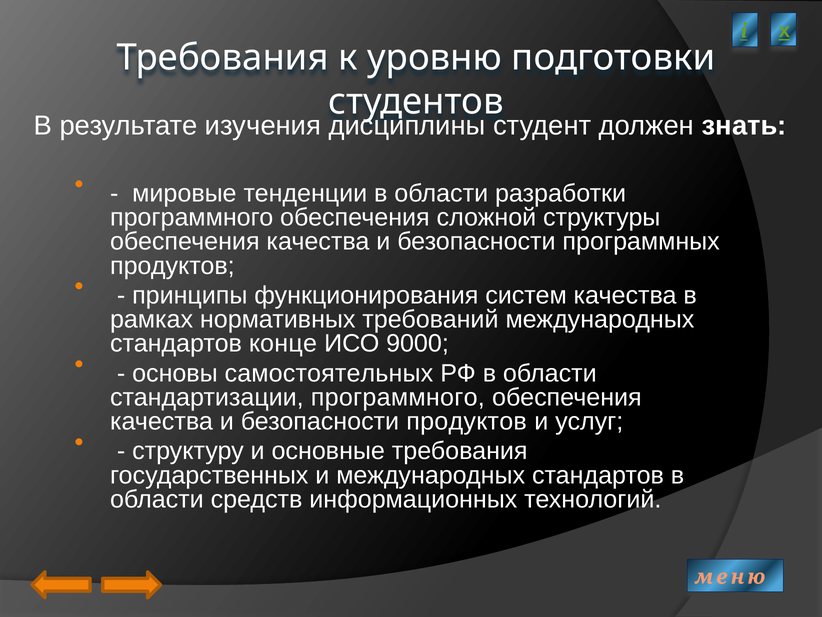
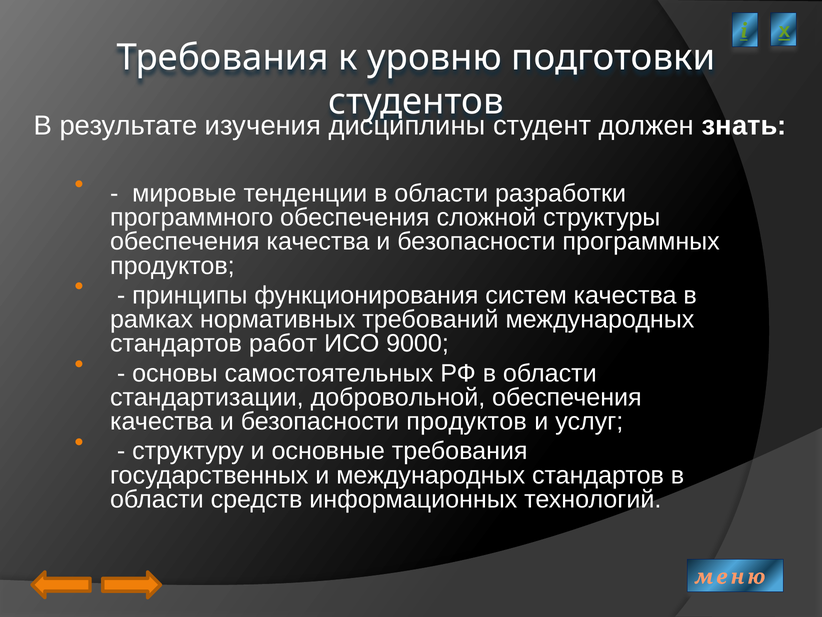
конце: конце -> работ (283, 343)
стандартизации программного: программного -> добровольной (398, 397)
